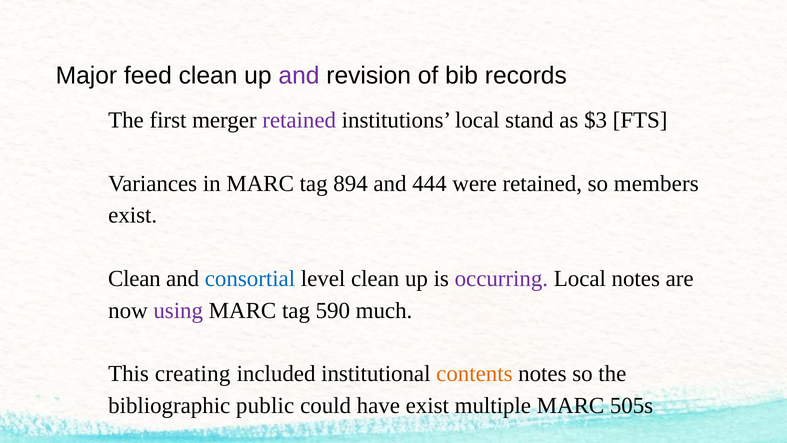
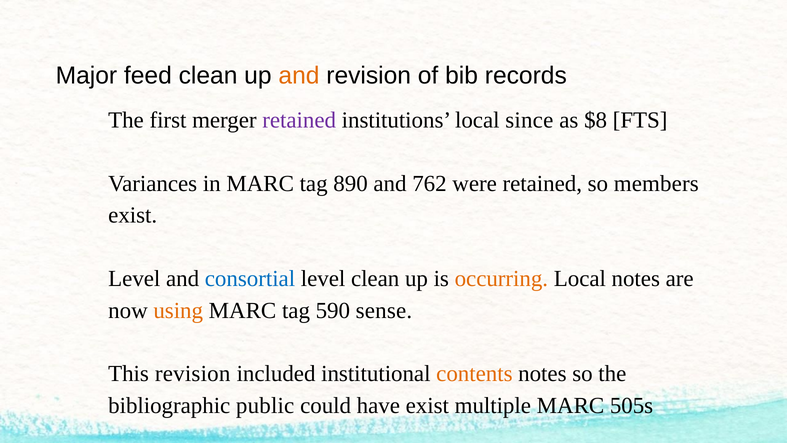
and colour: purple -> orange (299, 75)
stand: stand -> since (529, 120)
$3: $3 -> $8 (596, 120)
894: 894 -> 890 (351, 184)
444: 444 -> 762 (429, 184)
Clean: Clean -> Level (134, 279)
occurring colour: purple -> orange (501, 279)
using colour: purple -> orange (178, 310)
much: much -> sense (384, 310)
This creating: creating -> revision (193, 374)
